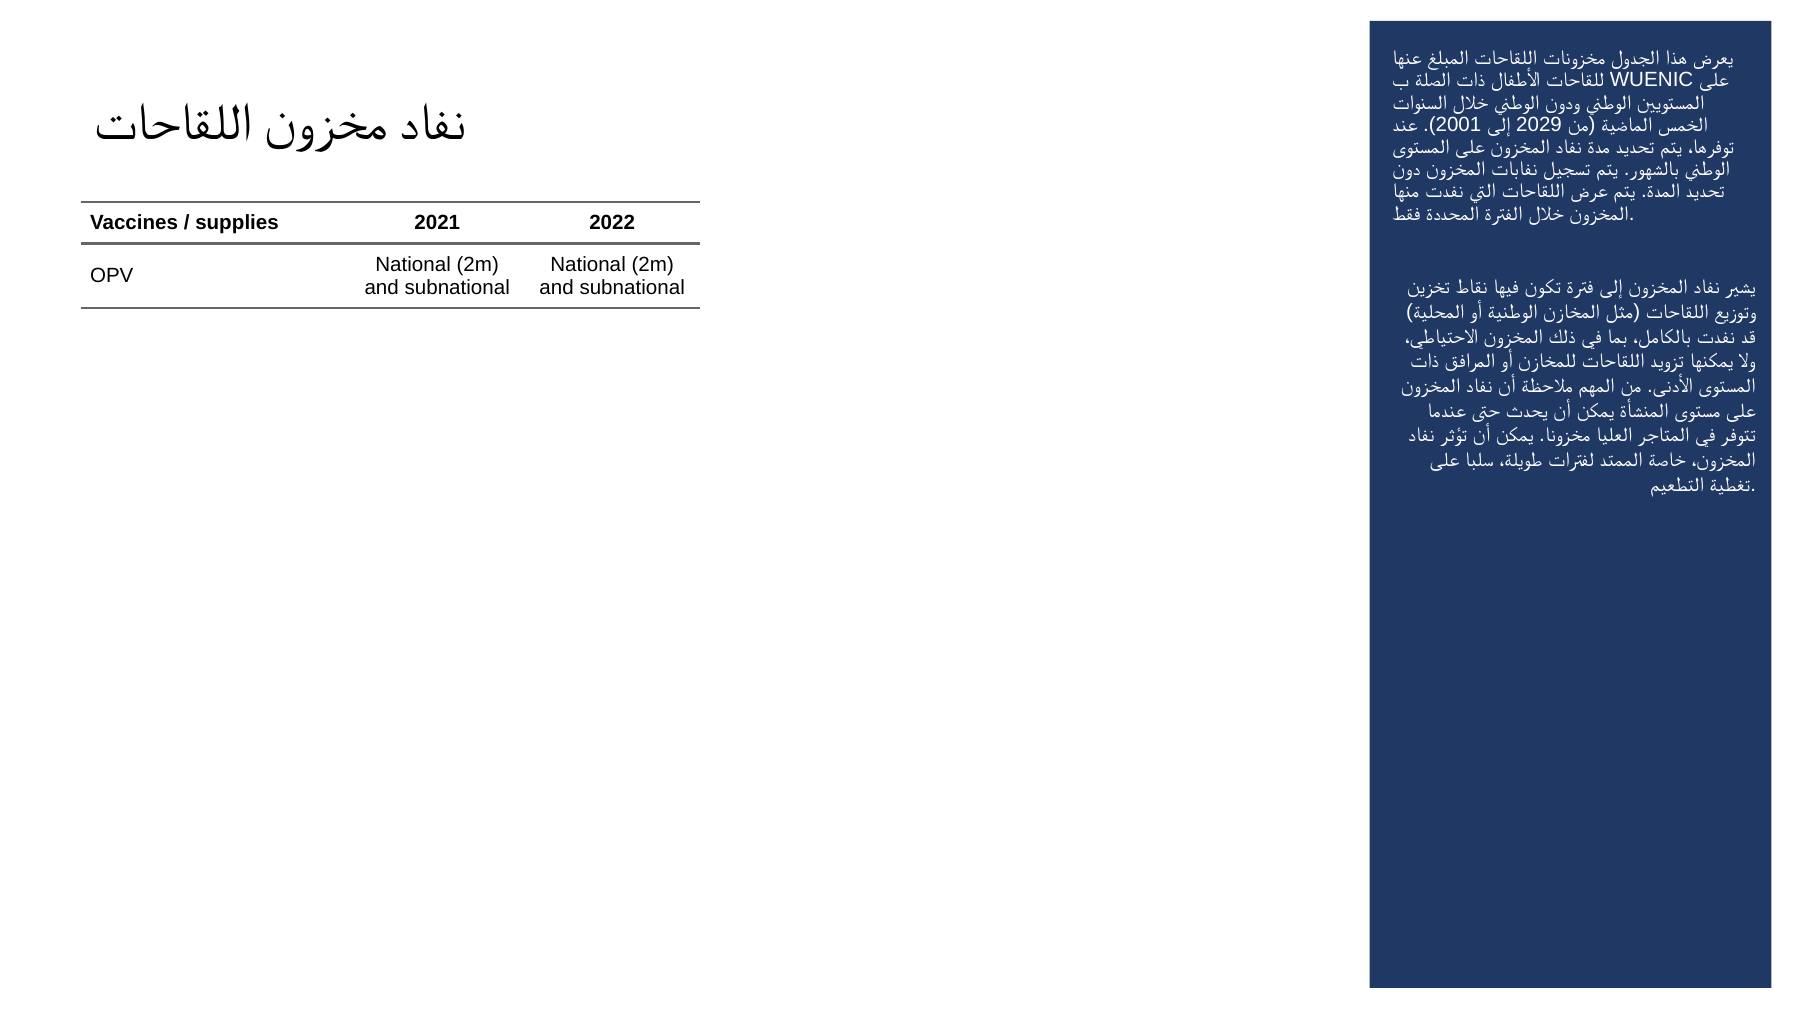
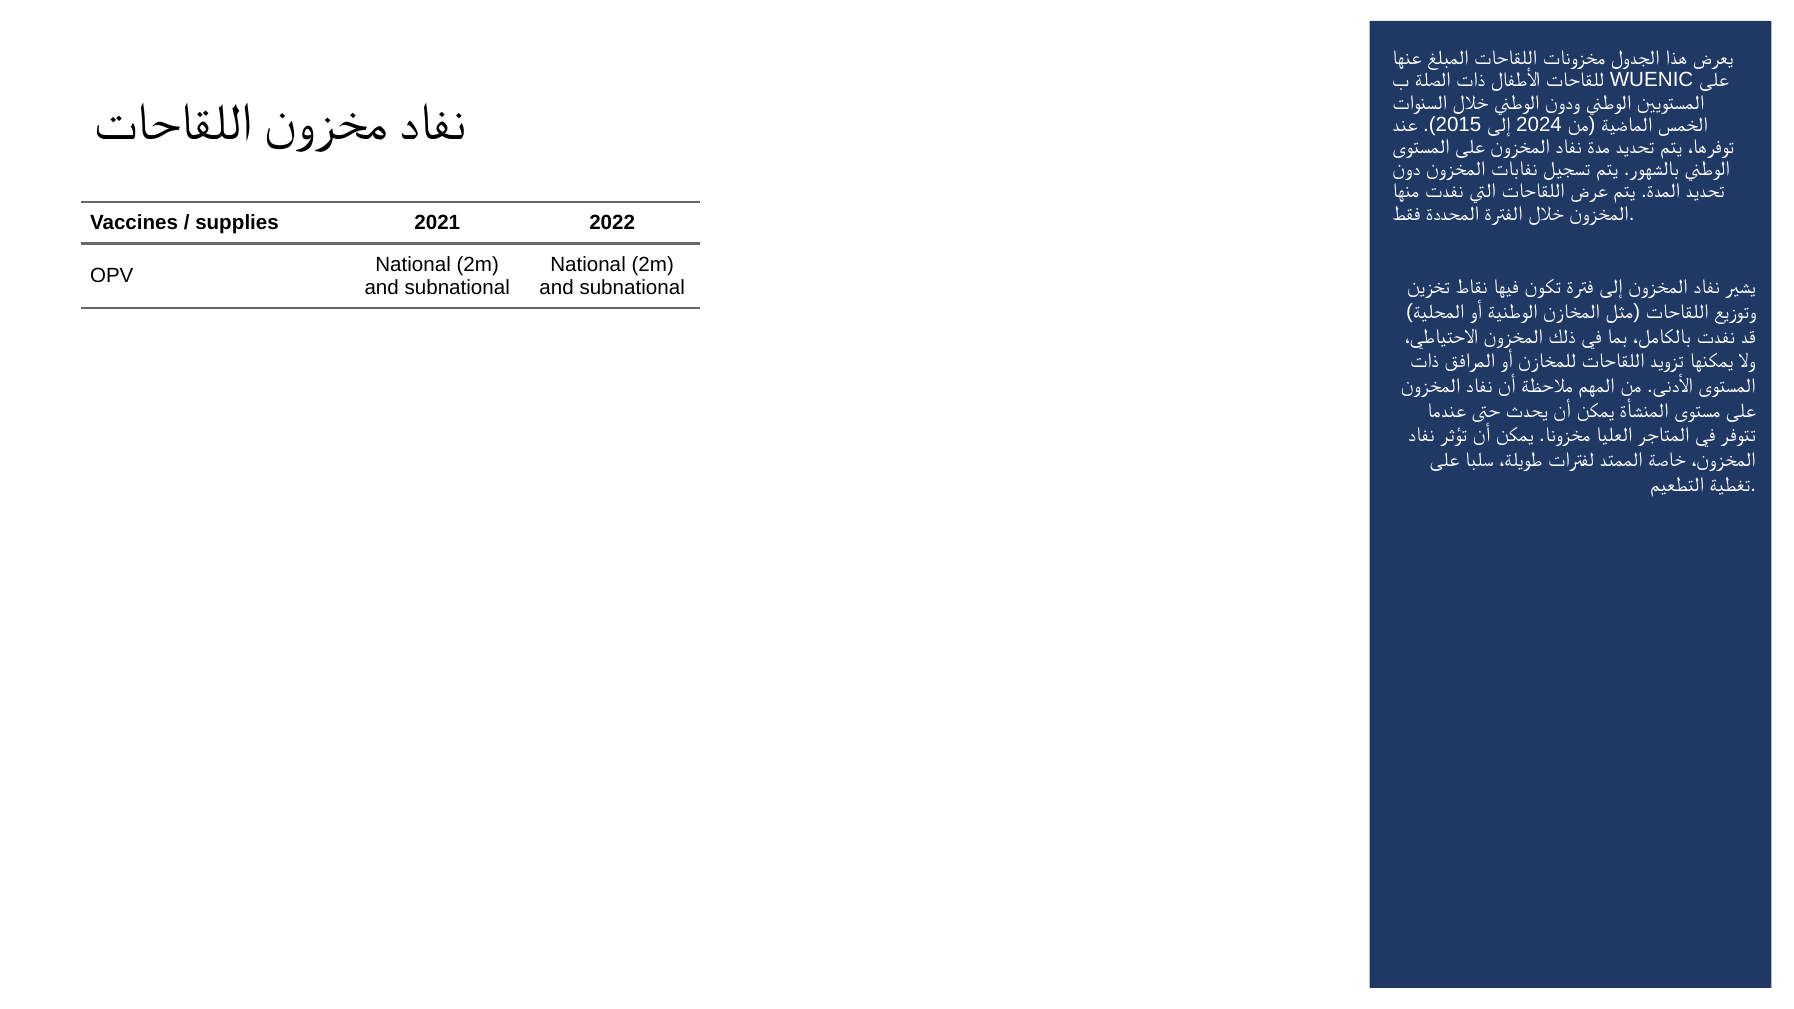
2001: 2001 -> 2015 (1458, 125)
2029: 2029 -> 2024 (1539, 125)
